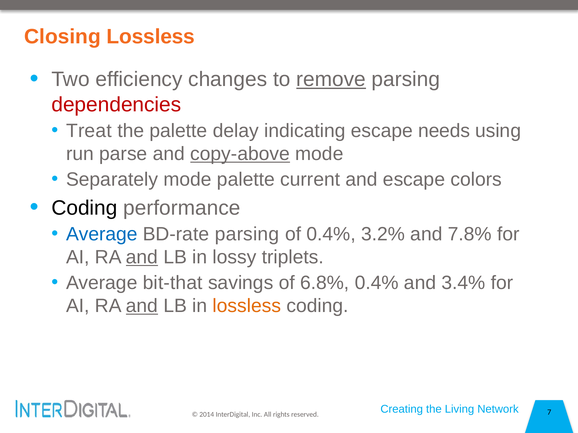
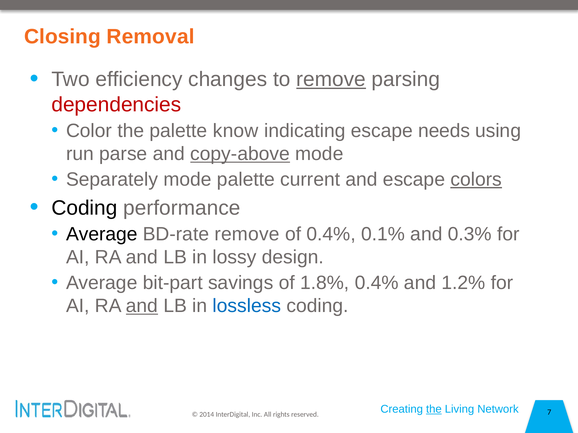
Closing Lossless: Lossless -> Removal (151, 37)
Treat: Treat -> Color (89, 131)
delay: delay -> know (236, 131)
colors underline: none -> present (476, 180)
Average colour: blue -> black (102, 234)
BD-rate parsing: parsing -> remove (247, 234)
3.2%: 3.2% -> 0.1% (383, 234)
7.8%: 7.8% -> 0.3% (470, 234)
and underline: present -> none (142, 258)
triplets: triplets -> design (293, 258)
bit-that: bit-that -> bit-part (173, 283)
6.8%: 6.8% -> 1.8% (325, 283)
3.4%: 3.4% -> 1.2% (463, 283)
lossless colour: orange -> blue (247, 306)
the underline: none -> present (434, 410)
